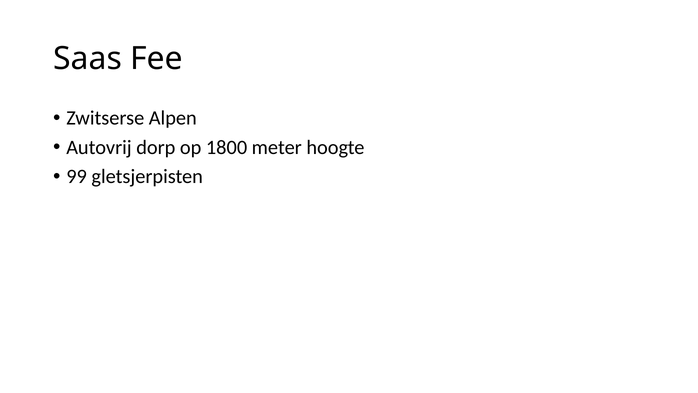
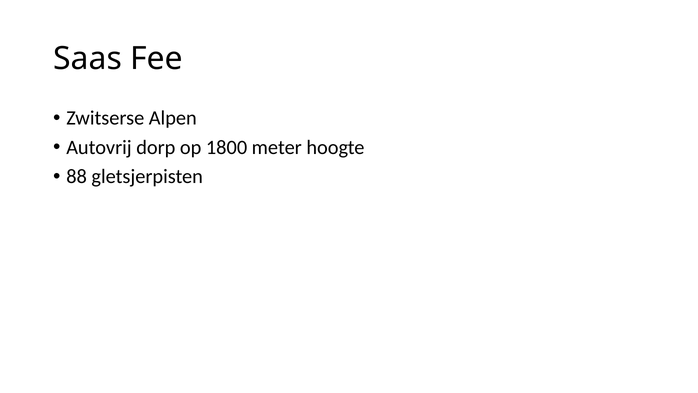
99: 99 -> 88 (77, 176)
